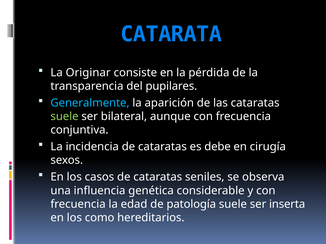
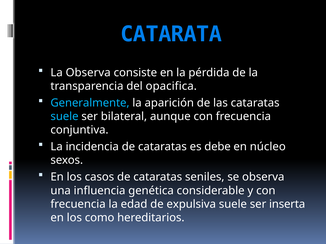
La Originar: Originar -> Observa (88, 73)
pupilares: pupilares -> opacifica (171, 86)
suele colour: light green -> light blue (65, 117)
cirugía: cirugía -> núcleo (268, 147)
patología: patología -> expulsiva (191, 204)
